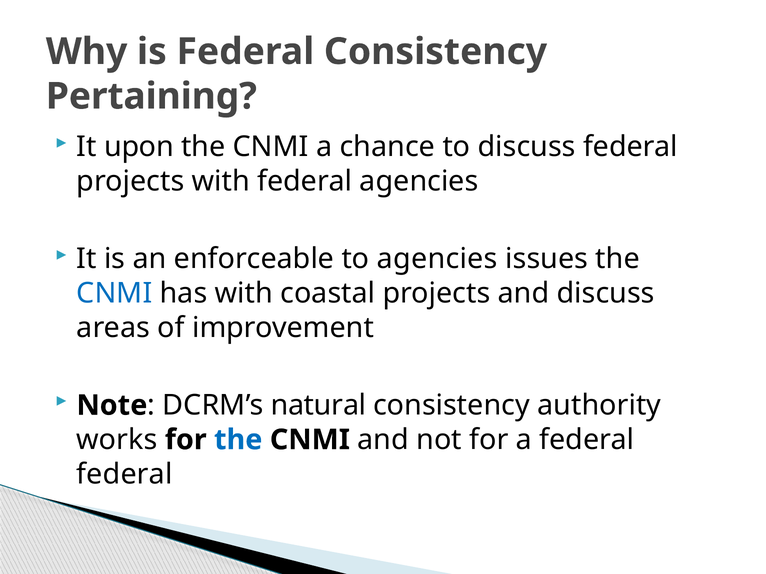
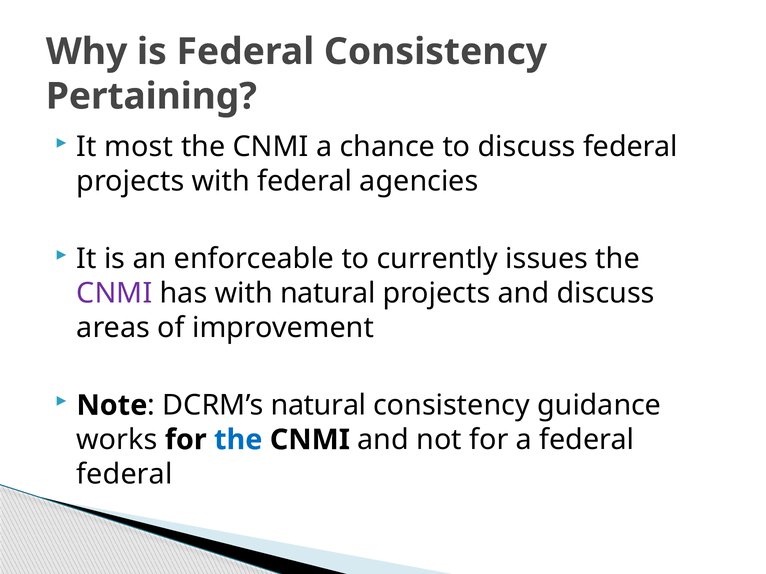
upon: upon -> most (139, 147)
to agencies: agencies -> currently (437, 259)
CNMI colour: blue -> purple (114, 294)
with coastal: coastal -> natural (328, 294)
authority: authority -> guidance (599, 406)
